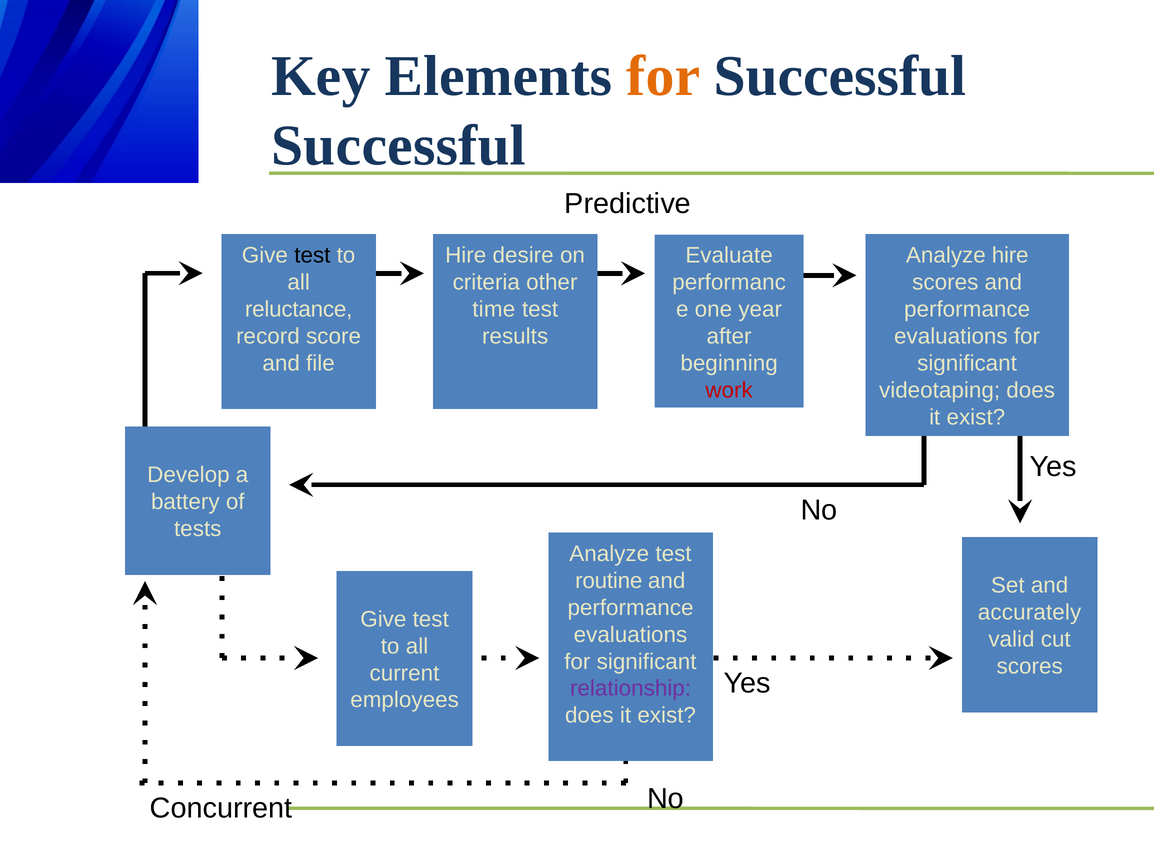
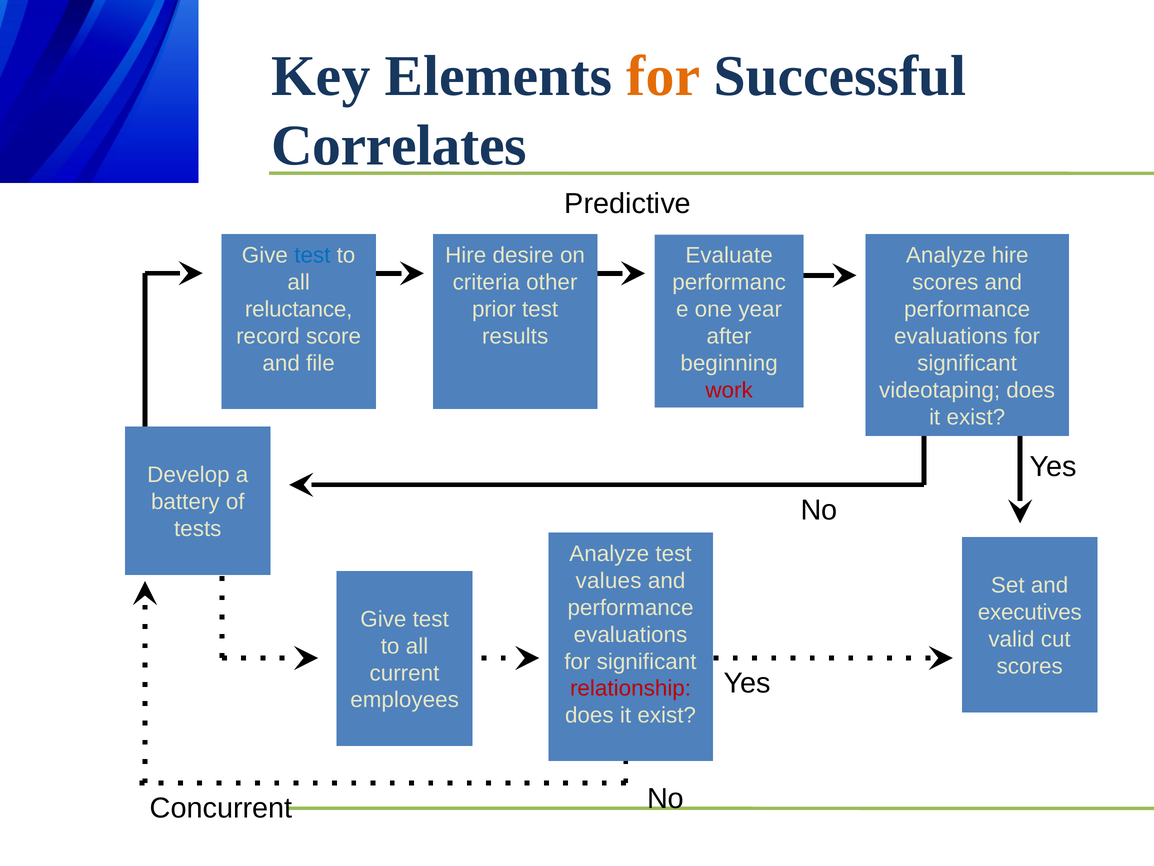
Successful: Successful -> Correlates (399, 145)
test colour: black -> blue (312, 255)
time: time -> prior (494, 309)
routine: routine -> values (609, 580)
accurately: accurately -> executives (1030, 612)
relationship colour: purple -> red (631, 688)
